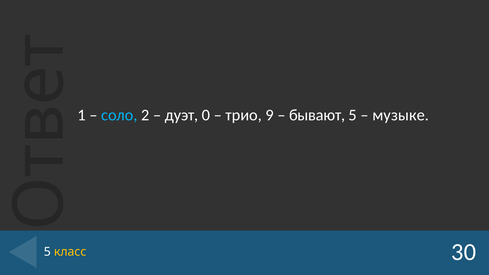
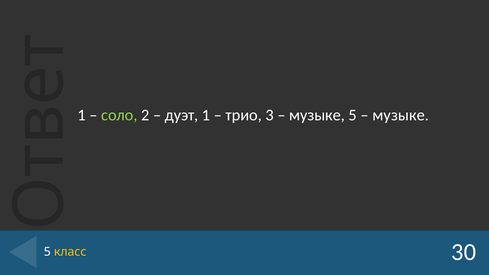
соло colour: light blue -> light green (119, 115)
дуэт 0: 0 -> 1 (206, 115)
9: 9 -> 3 (270, 115)
бывают: бывают -> музыке (317, 115)
